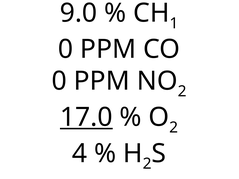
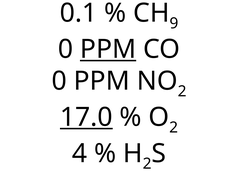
9.0: 9.0 -> 0.1 (78, 13)
1: 1 -> 9 (174, 23)
PPM underline: none -> present (108, 49)
